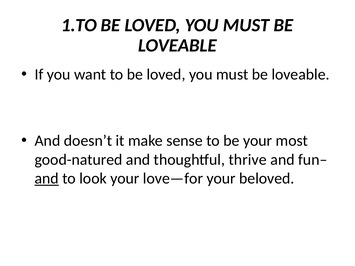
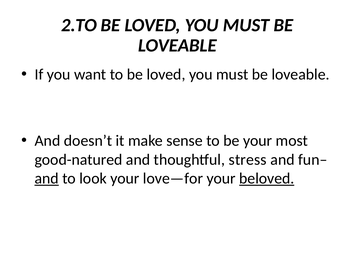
1.TO: 1.TO -> 2.TO (79, 25)
thrive: thrive -> stress (248, 160)
beloved underline: none -> present (267, 179)
